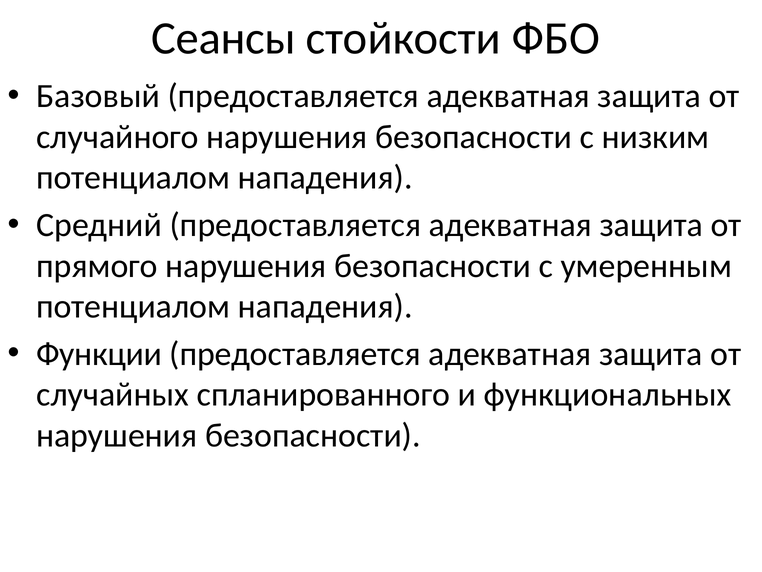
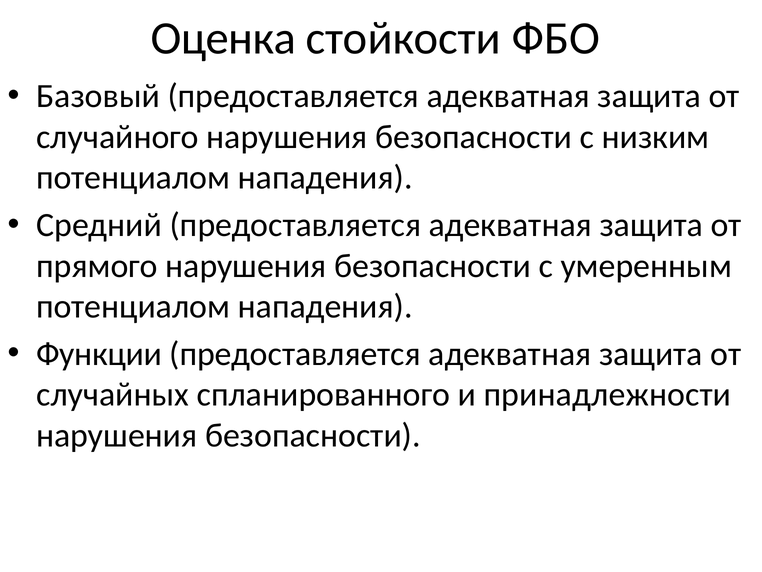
Сеансы: Сеансы -> Оценка (223, 38)
функциональных: функциональных -> принадлежности (607, 394)
